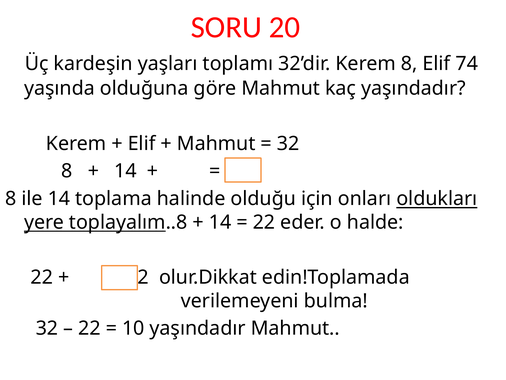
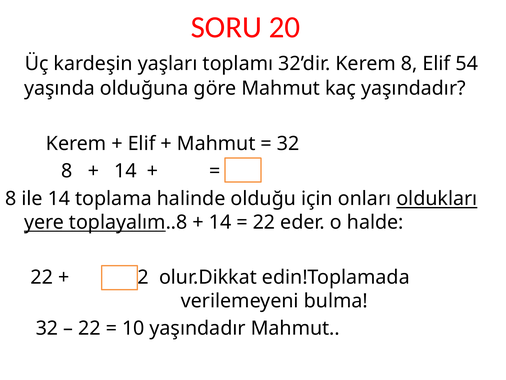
74: 74 -> 54 (467, 64)
